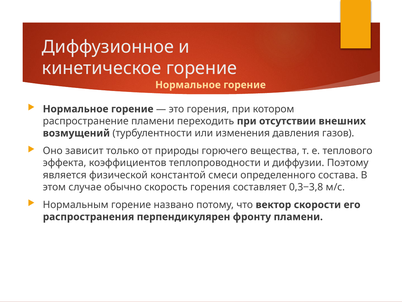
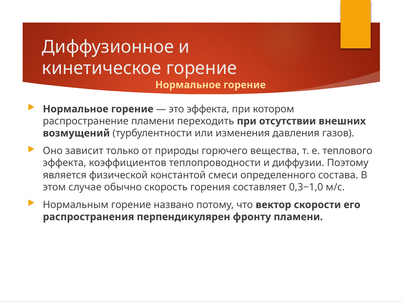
это горения: горения -> эффекта (208, 109)
0,3−3,8: 0,3−3,8 -> 0,3−1,0 (306, 187)
